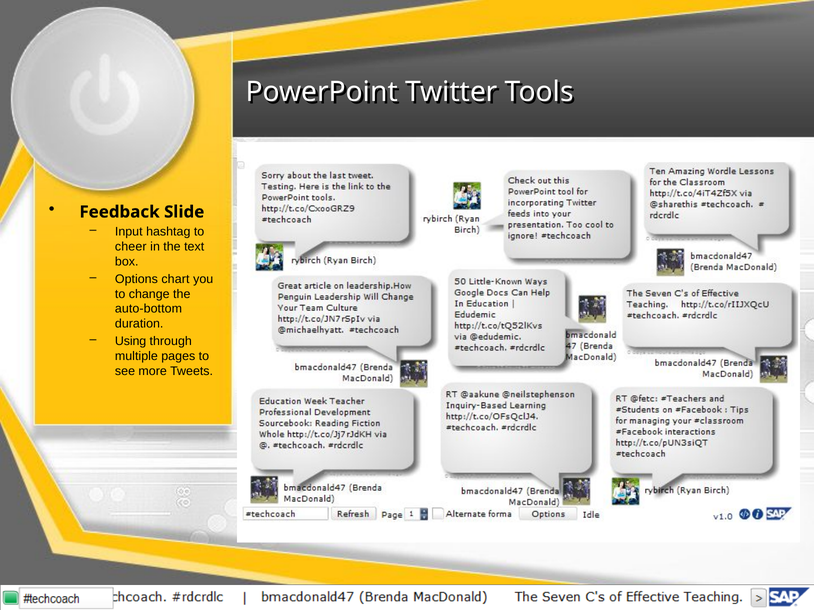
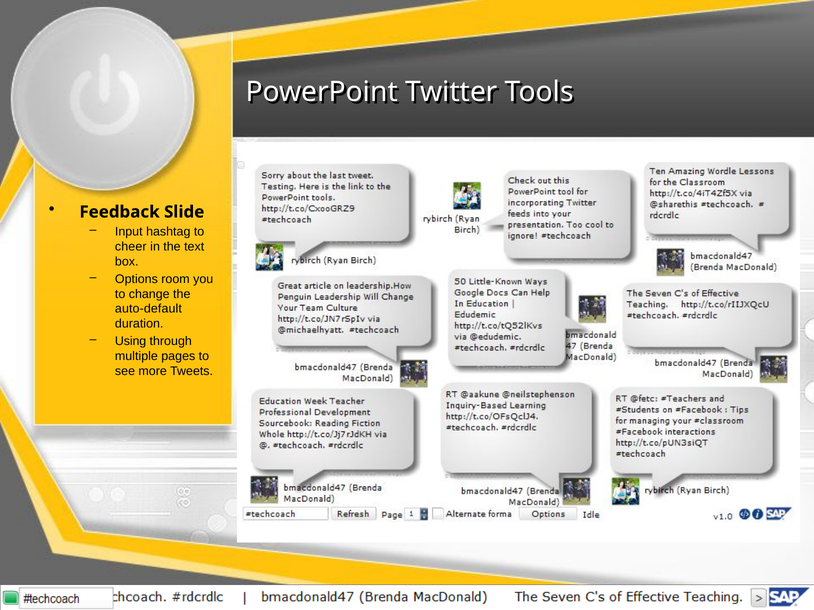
chart: chart -> room (176, 279)
auto-bottom: auto-bottom -> auto-default (148, 309)
